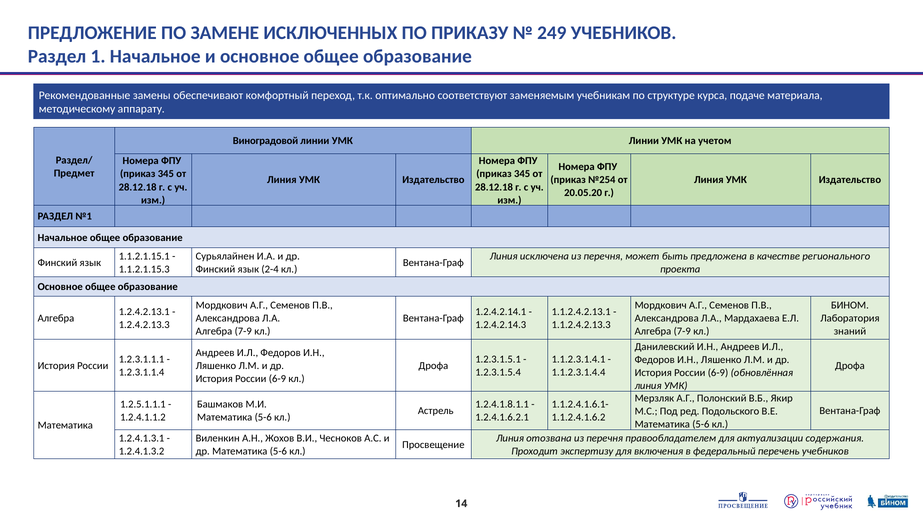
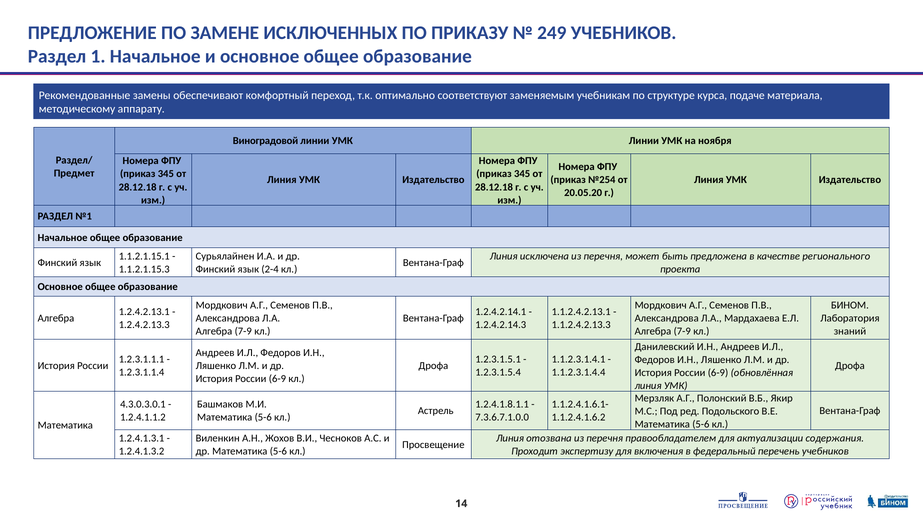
учетом: учетом -> ноября (715, 141)
1.2.5.1.1.1: 1.2.5.1.1.1 -> 4.3.0.3.0.1 (143, 404)
1.2.4.1.6.2.1: 1.2.4.1.6.2.1 -> 7.3.6.7.1.0.0 (502, 418)
